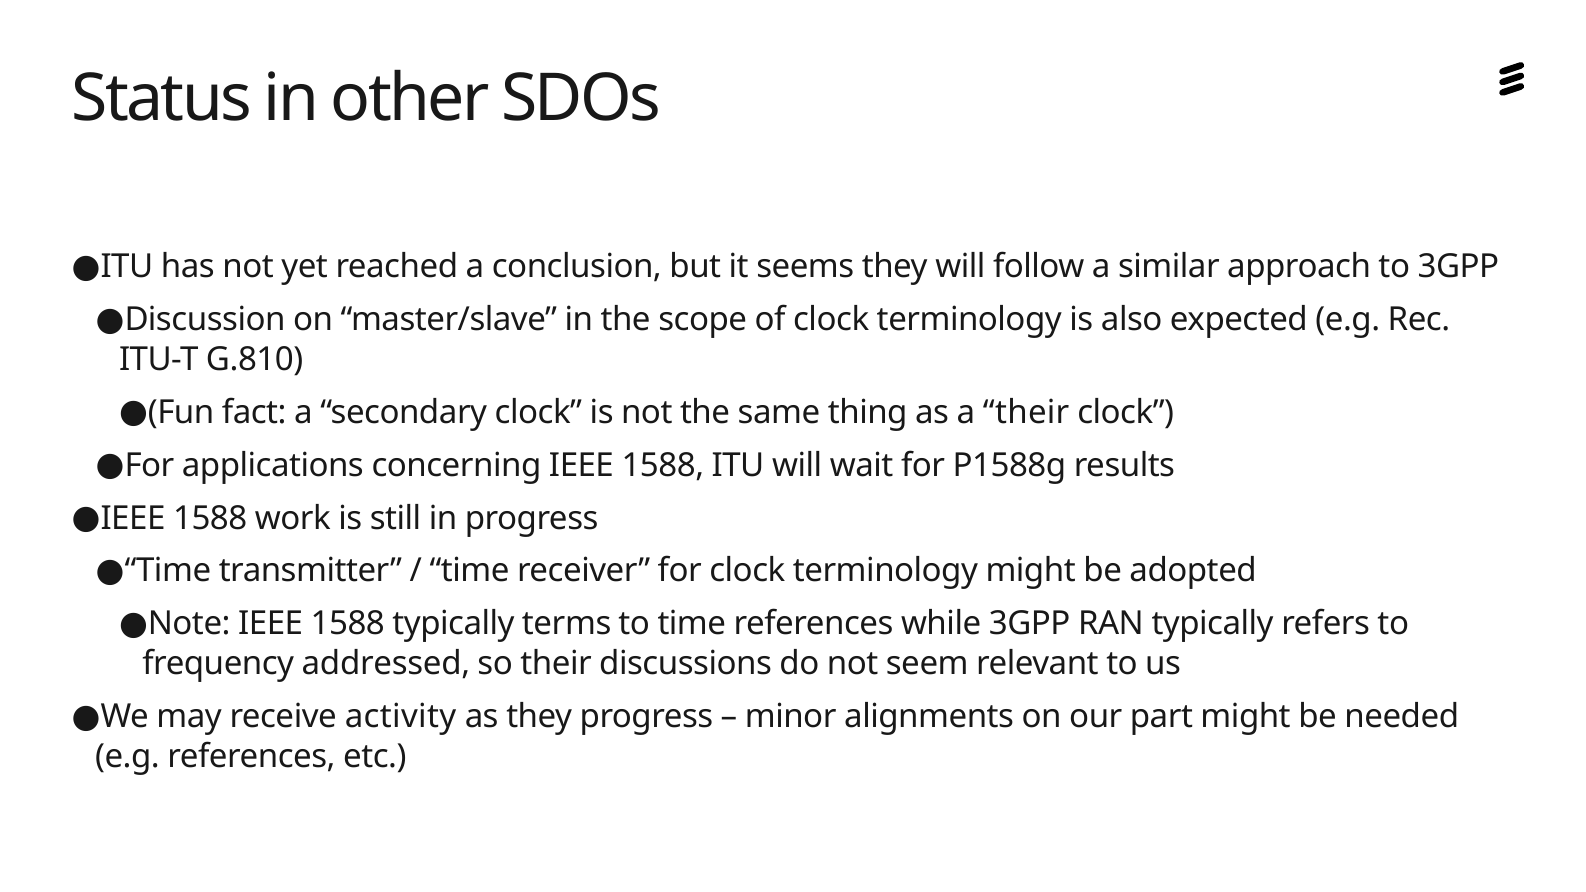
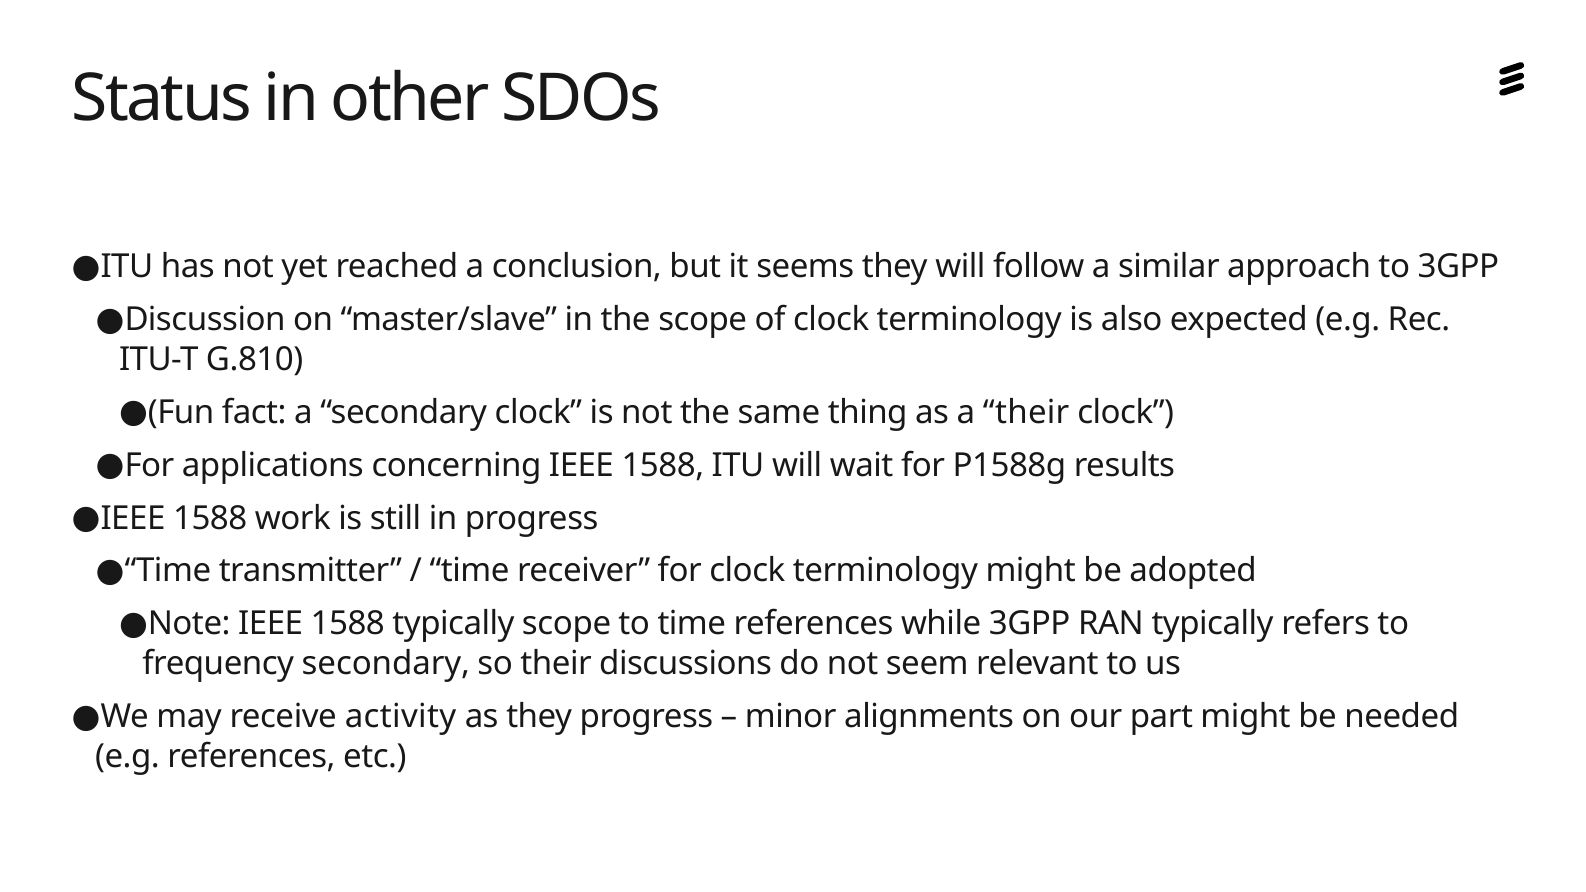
typically terms: terms -> scope (567, 624)
frequency addressed: addressed -> secondary (386, 664)
